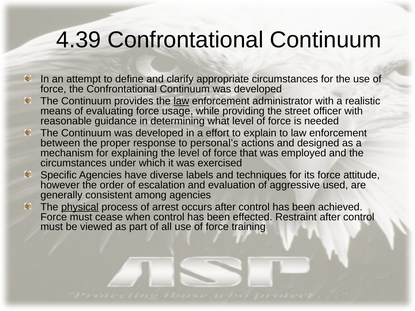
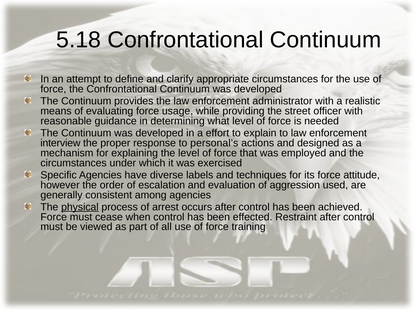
4.39: 4.39 -> 5.18 (79, 40)
law underline: present -> none (181, 101)
between: between -> interview (60, 143)
aggressive: aggressive -> aggression (295, 185)
